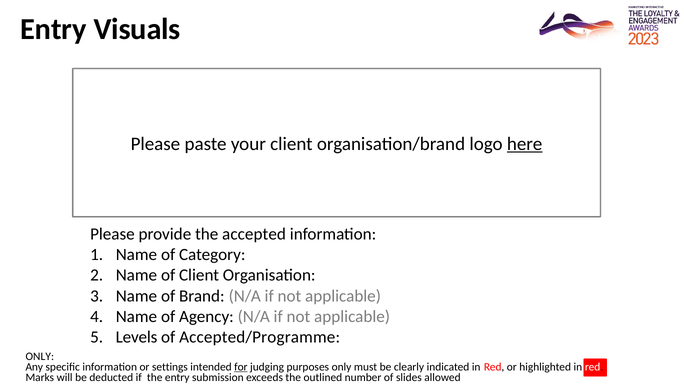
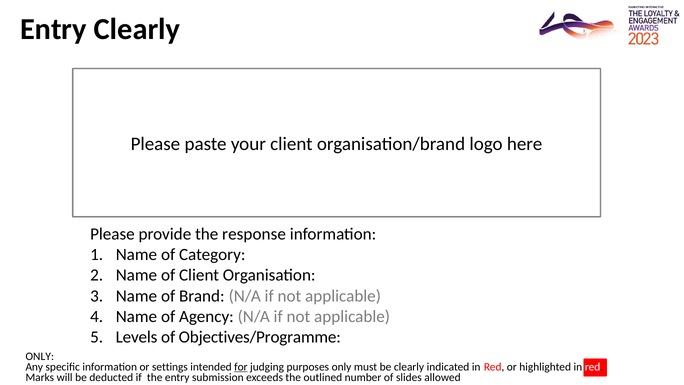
Entry Visuals: Visuals -> Clearly (137, 29)
here underline: present -> none (525, 144)
accepted: accepted -> response (254, 234)
Accepted/Programme: Accepted/Programme -> Objectives/Programme (260, 337)
